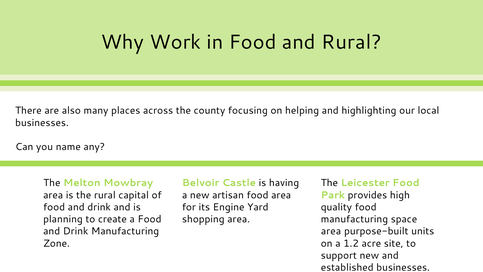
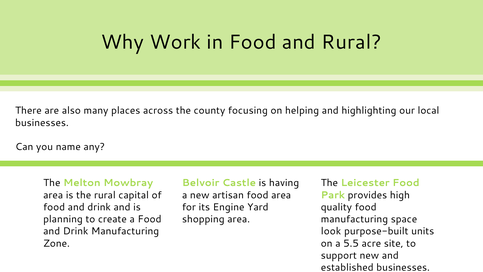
area: area -> look (331, 231)
1.2: 1.2 -> 5.5 (351, 243)
